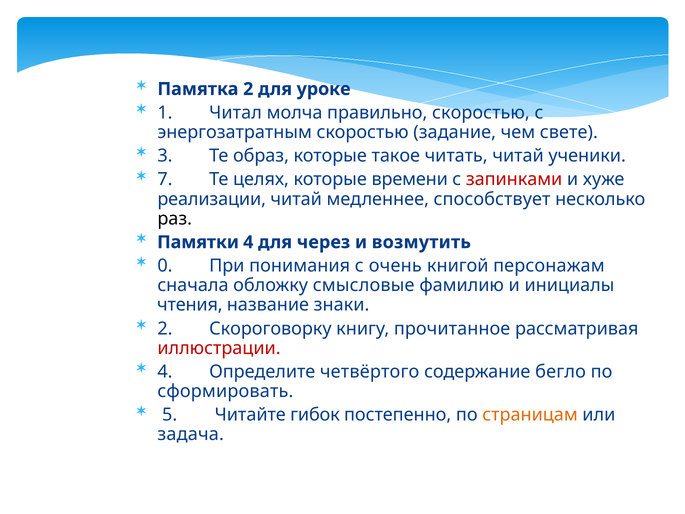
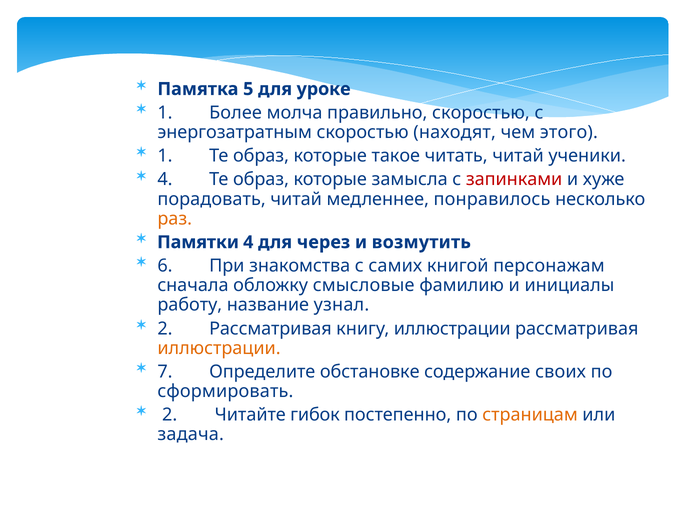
Памятка 2: 2 -> 5 (248, 89)
Читал: Читал -> Более (236, 113)
задание: задание -> находят (455, 132)
свете: свете -> этого (569, 132)
3: 3 -> 1 (165, 156)
7: 7 -> 4 (165, 179)
целях: целях -> образ (261, 179)
времени: времени -> замысла (410, 179)
реализации: реализации -> порадовать (212, 199)
способствует: способствует -> понравилось (492, 199)
раз colour: black -> orange (175, 218)
0: 0 -> 6 (165, 266)
понимания: понимания -> знакомства (300, 266)
очень: очень -> самих (395, 266)
чтения: чтения -> работу (190, 305)
знаки: знаки -> узнал (342, 305)
2 Скороговорку: Скороговорку -> Рассматривая (270, 328)
книгу прочитанное: прочитанное -> иллюстрации (452, 328)
иллюстрации colour: red -> orange (219, 348)
4: 4 -> 7 (165, 372)
четвёртого: четвёртого -> обстановке (370, 372)
бегло: бегло -> своих (561, 372)
5: 5 -> 2 (170, 415)
